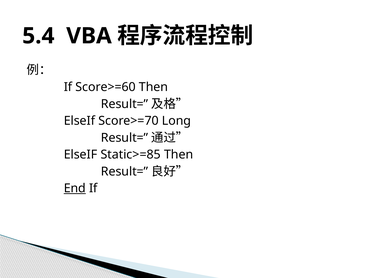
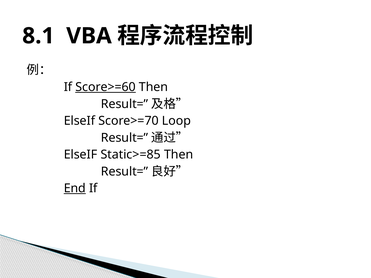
5.4: 5.4 -> 8.1 (38, 36)
Score>=60 underline: none -> present (106, 87)
Long: Long -> Loop (176, 121)
